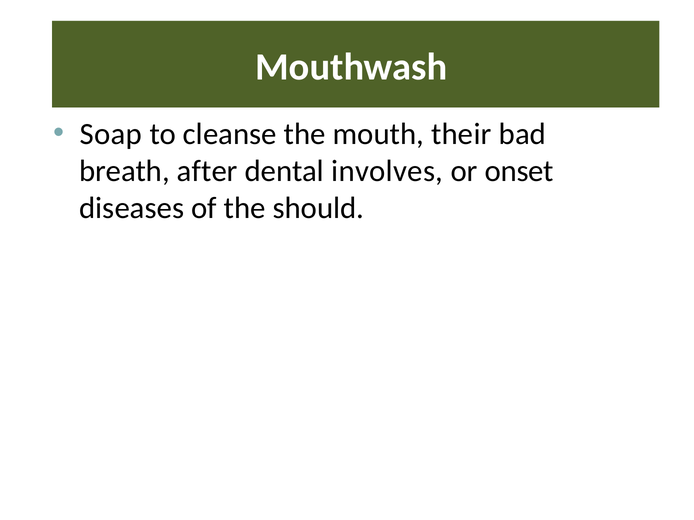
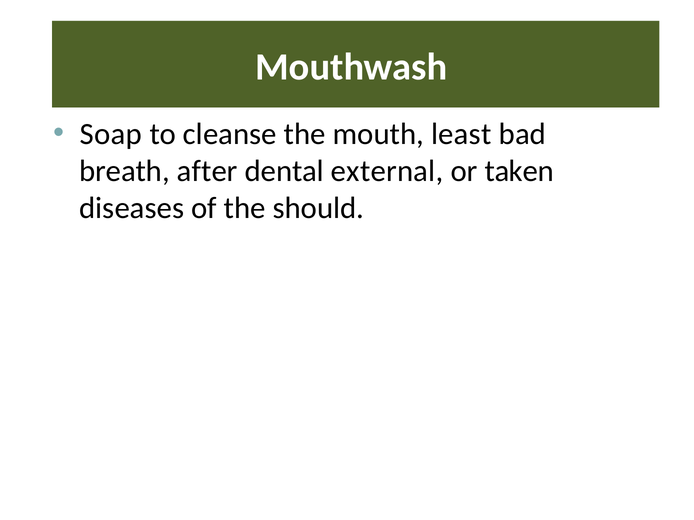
their: their -> least (461, 134)
involves: involves -> external (387, 171)
onset: onset -> taken (519, 171)
